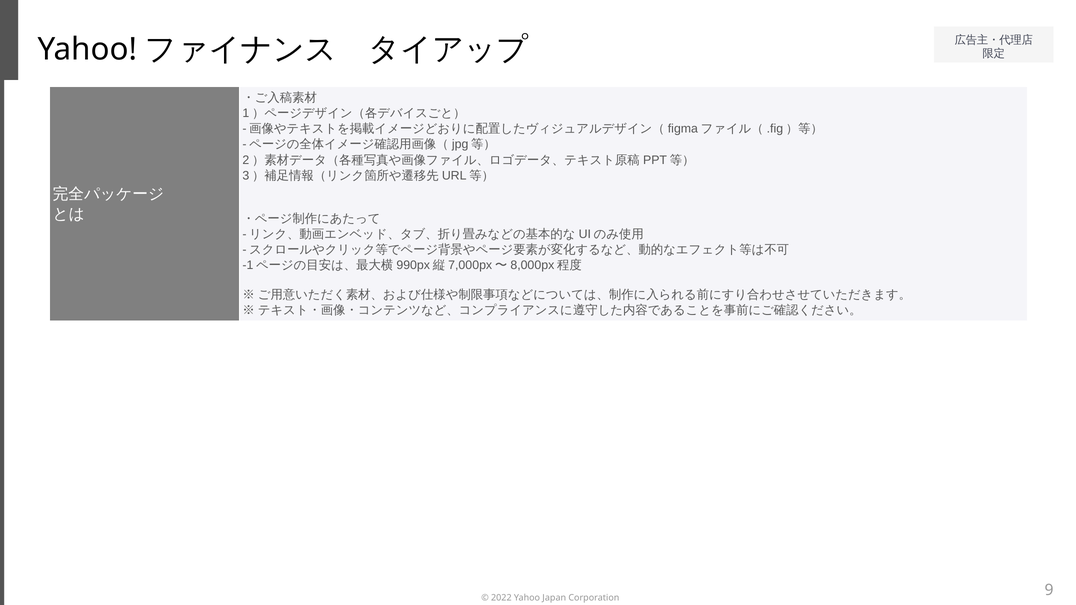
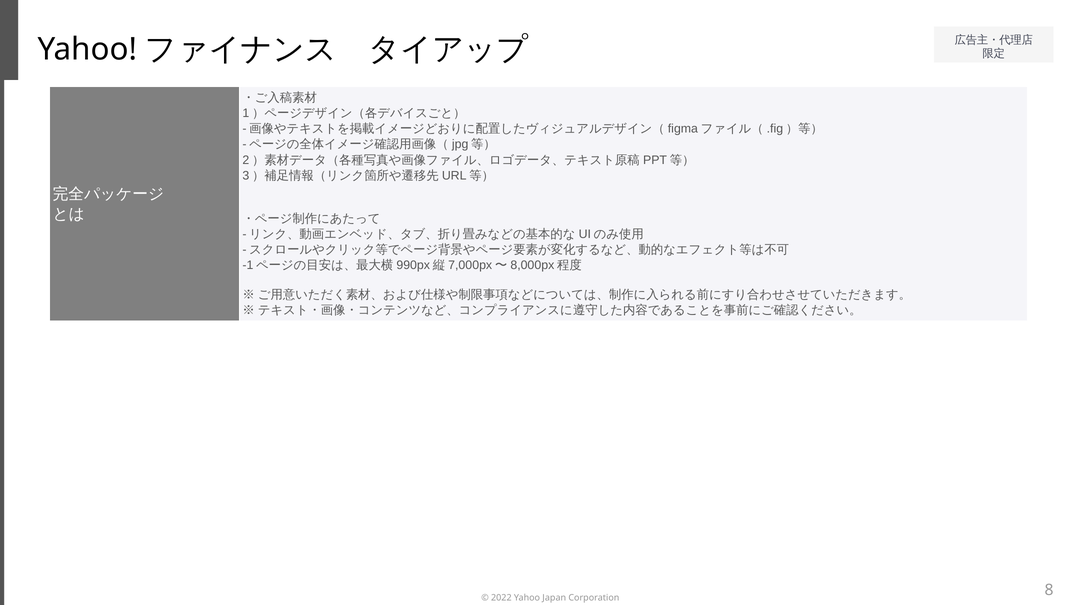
9: 9 -> 8 (1049, 590)
